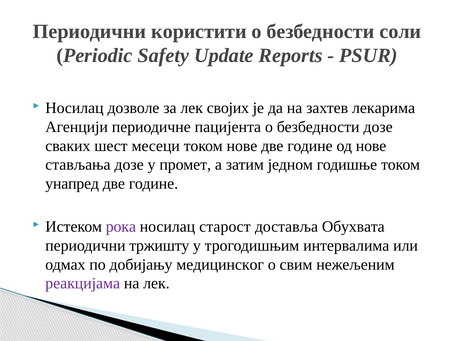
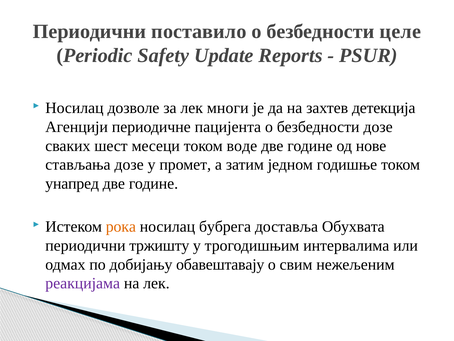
користити: користити -> поставило (199, 31)
соли: соли -> целе (400, 31)
својих: својих -> многи (228, 108)
лекарима: лекарима -> детекција (384, 108)
током нове: нове -> воде (242, 146)
рока colour: purple -> orange (121, 226)
старост: старост -> бубрега (225, 226)
медицинског: медицинског -> обавештавају (220, 264)
